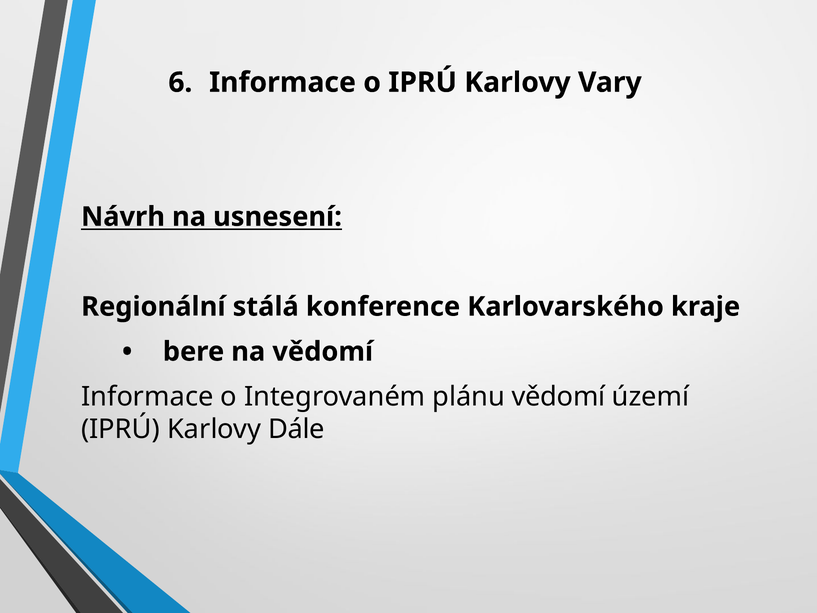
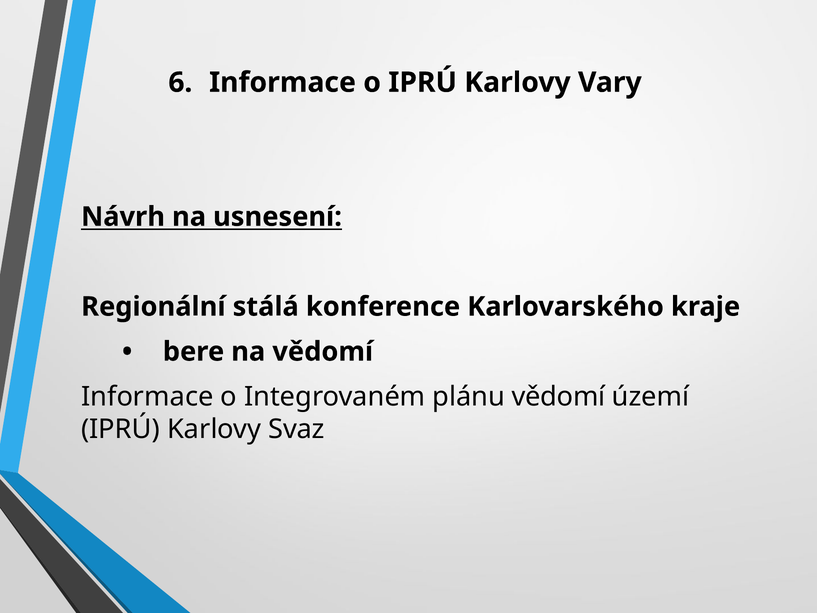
Dále: Dále -> Svaz (296, 429)
